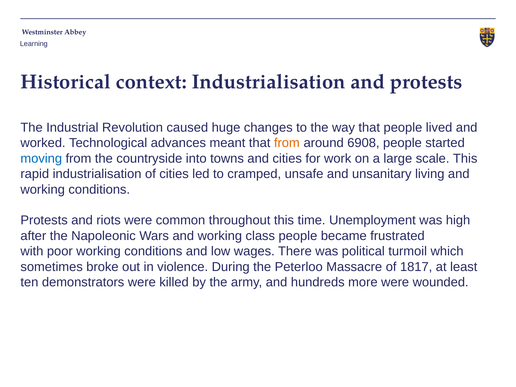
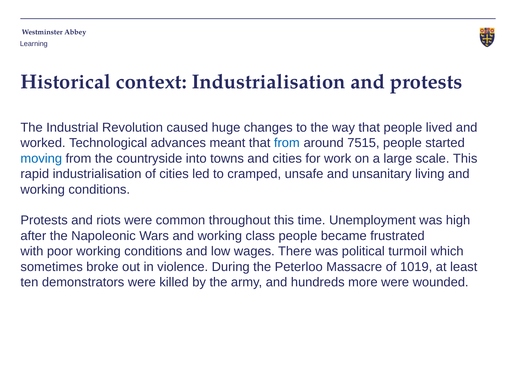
from colour: orange -> blue (287, 143)
6908: 6908 -> 7515 (363, 143)
1817: 1817 -> 1019 (416, 267)
